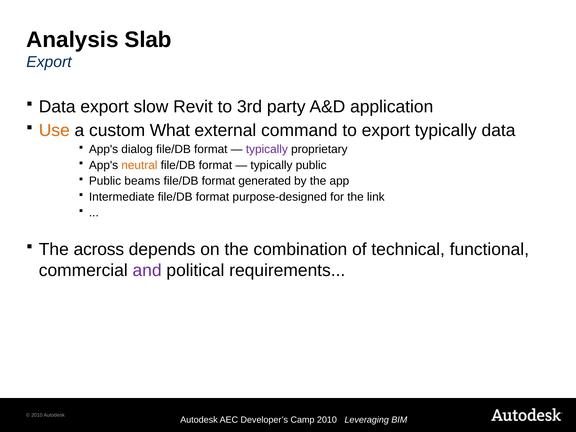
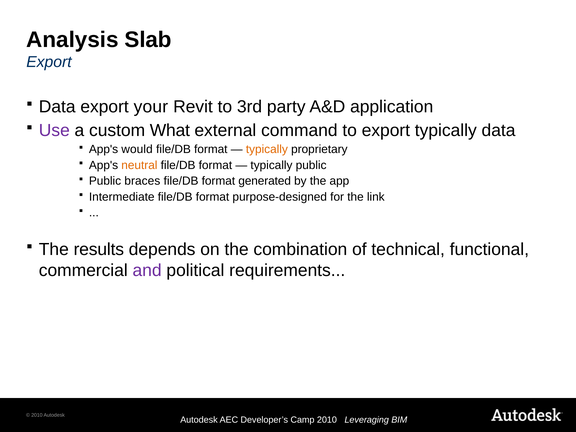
slow: slow -> your (151, 107)
Use colour: orange -> purple (54, 130)
dialog: dialog -> would (137, 149)
typically colour: purple -> orange (267, 149)
beams: beams -> braces (142, 181)
across: across -> results (99, 249)
